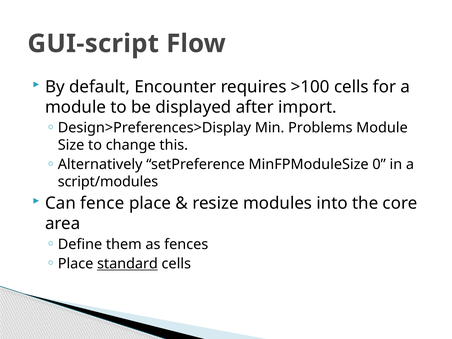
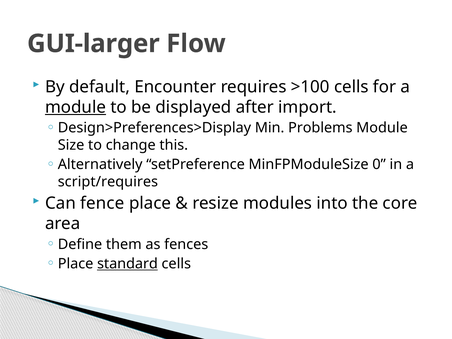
GUI-script: GUI-script -> GUI-larger (93, 44)
module underline: none -> present (76, 107)
script/modules: script/modules -> script/requires (108, 182)
